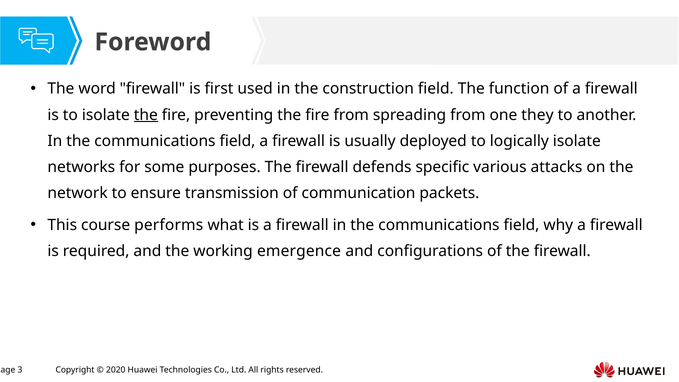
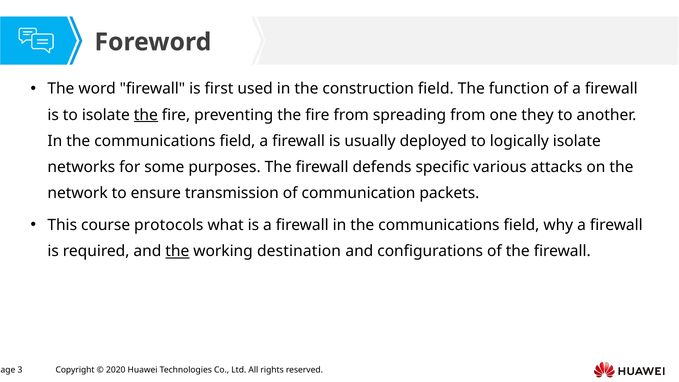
performs: performs -> protocols (169, 225)
the underline: none -> present (177, 251)
emergence: emergence -> destination (299, 251)
